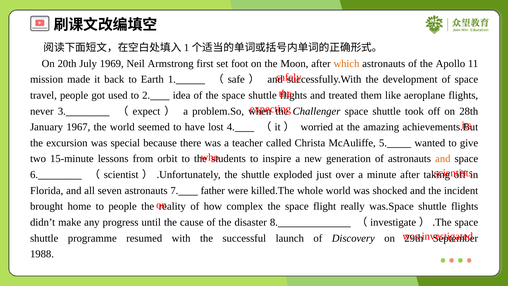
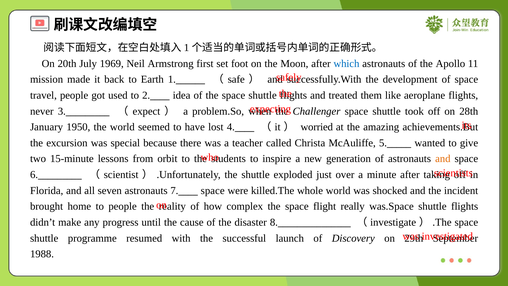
which colour: orange -> blue (346, 63)
1967: 1967 -> 1950 (78, 127)
father: father -> space (213, 190)
